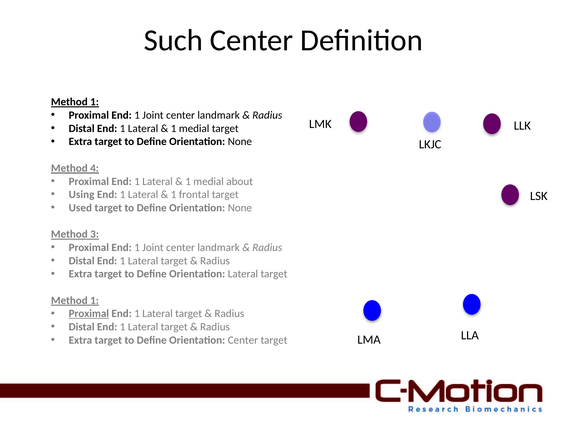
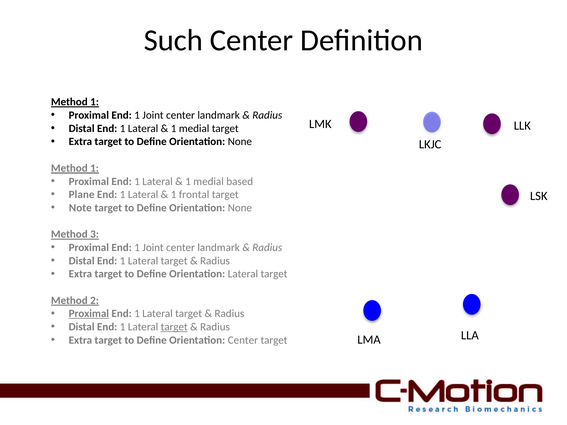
4: 4 -> 1 (95, 168)
about: about -> based (240, 181)
Using: Using -> Plane (82, 195)
Used: Used -> Note (80, 208)
1: 1 -> 2 (95, 301)
target underline: none -> present (174, 327)
